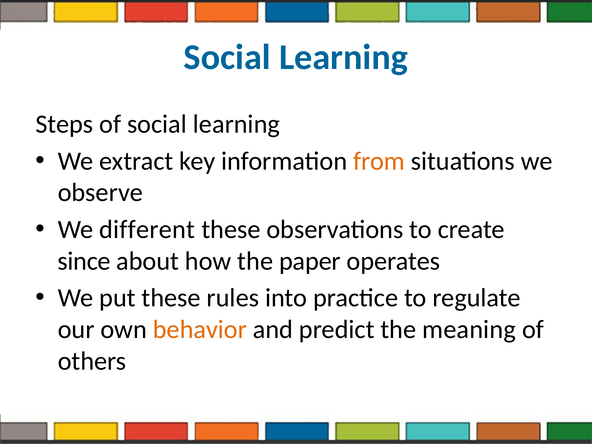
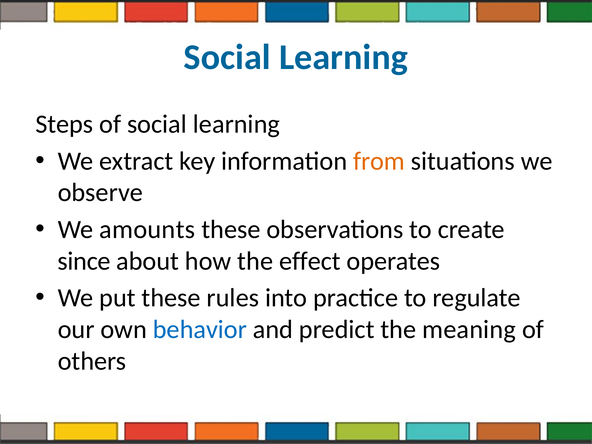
different: different -> amounts (147, 229)
paper: paper -> effect (310, 261)
behavior colour: orange -> blue (200, 329)
